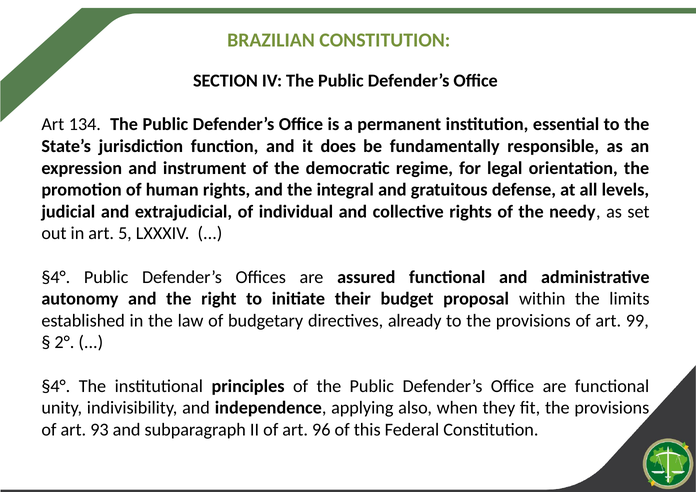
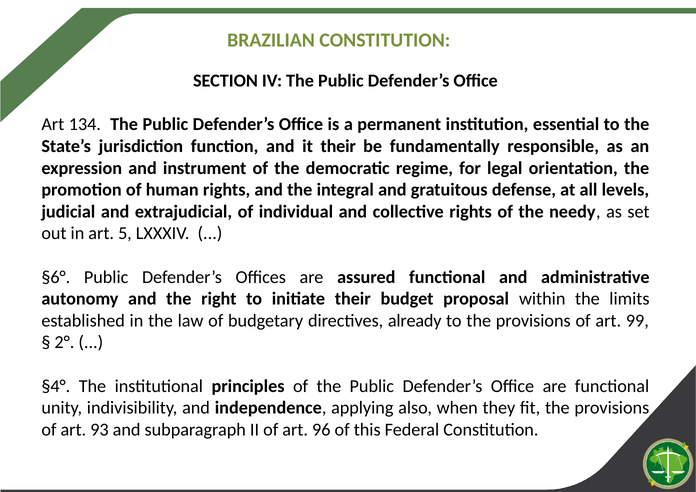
it does: does -> their (338, 146)
§4°: §4° -> §6° (56, 277)
